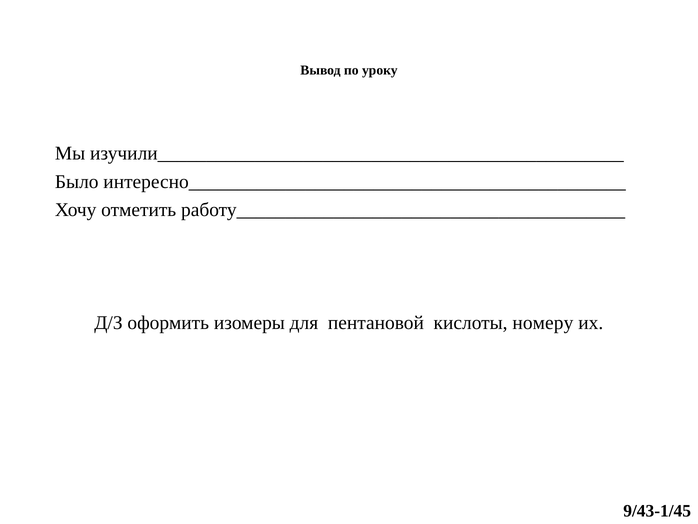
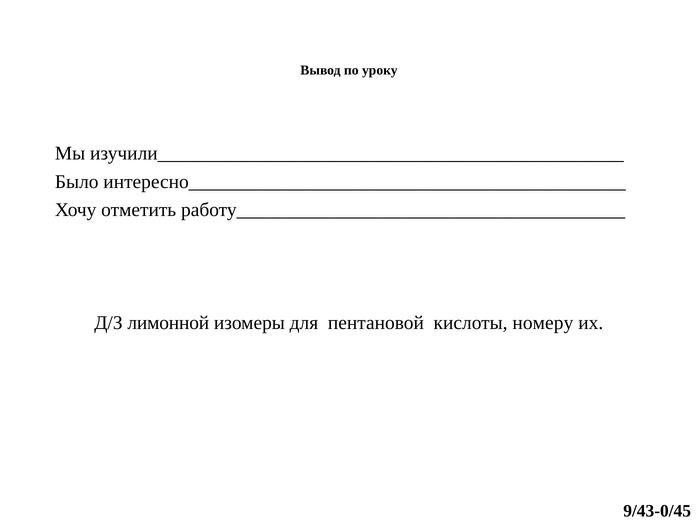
оформить: оформить -> лимонной (168, 323)
9/43-1/45: 9/43-1/45 -> 9/43-0/45 (657, 510)
